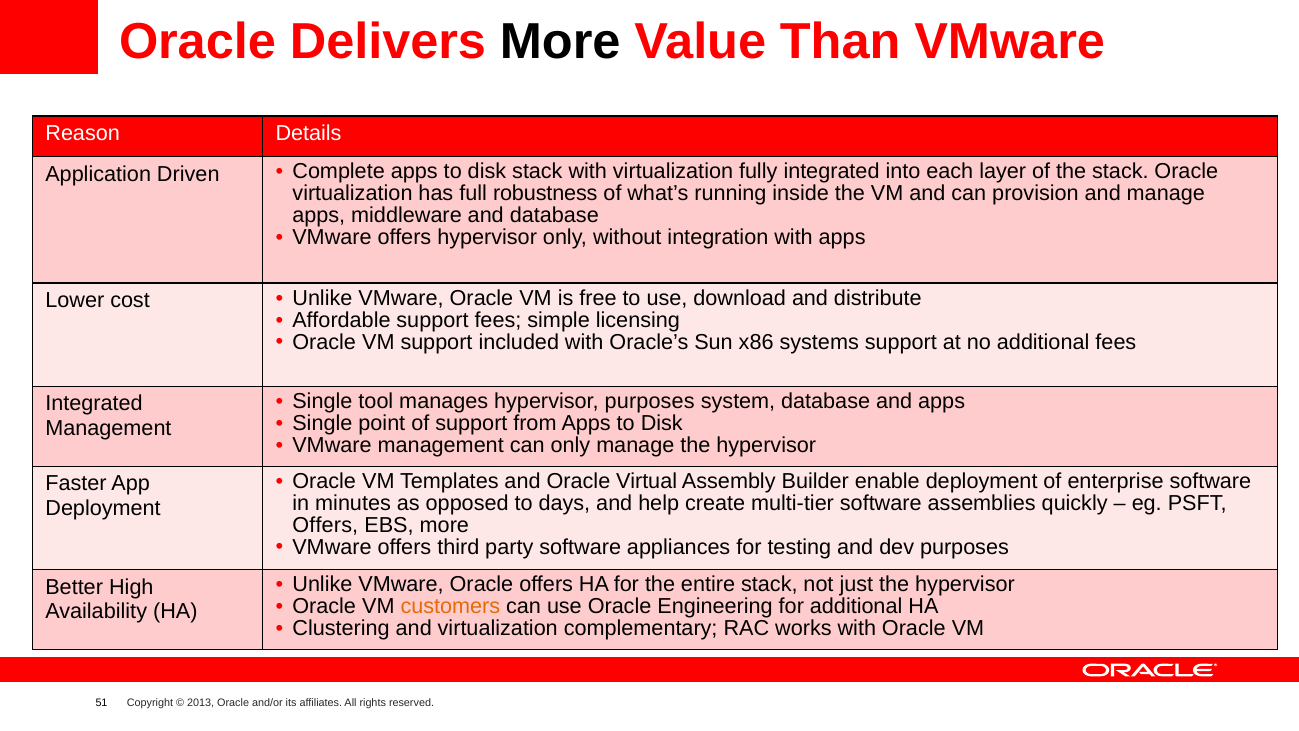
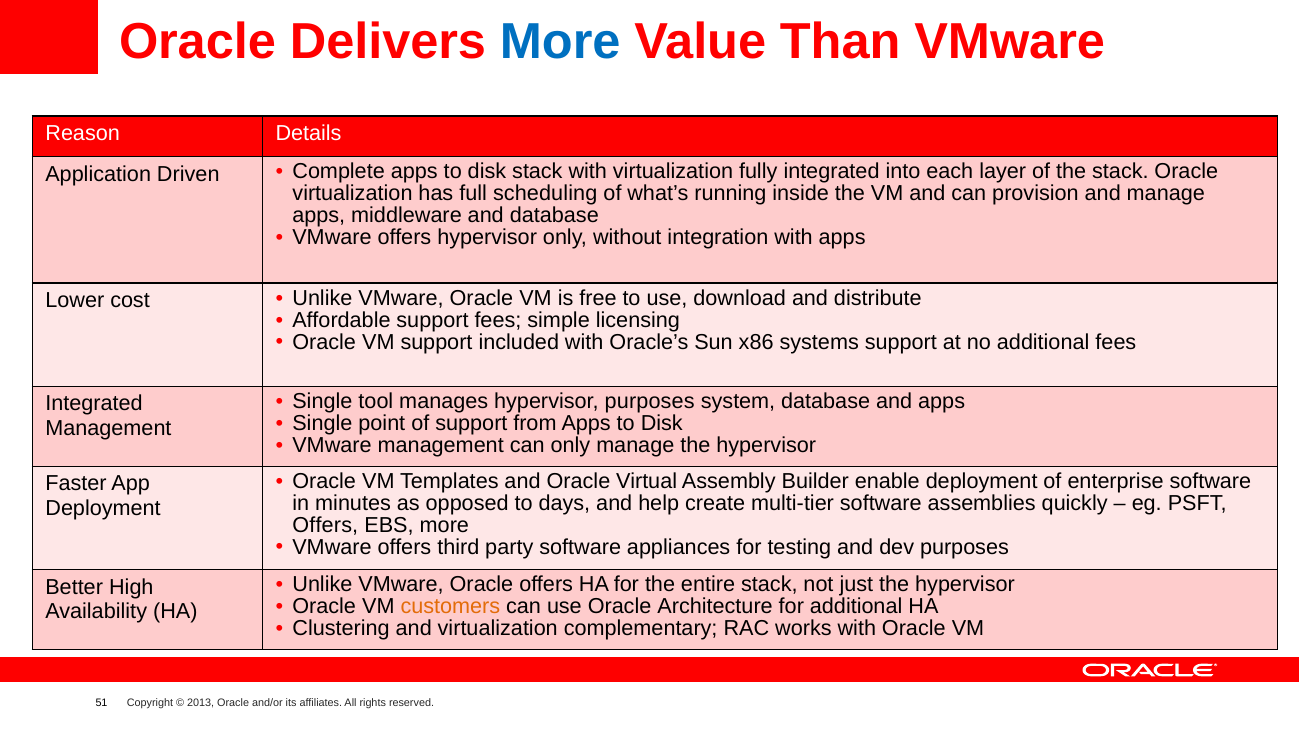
More colour: black -> blue (560, 42)
robustness: robustness -> scheduling (545, 193)
Engineering: Engineering -> Architecture (715, 606)
